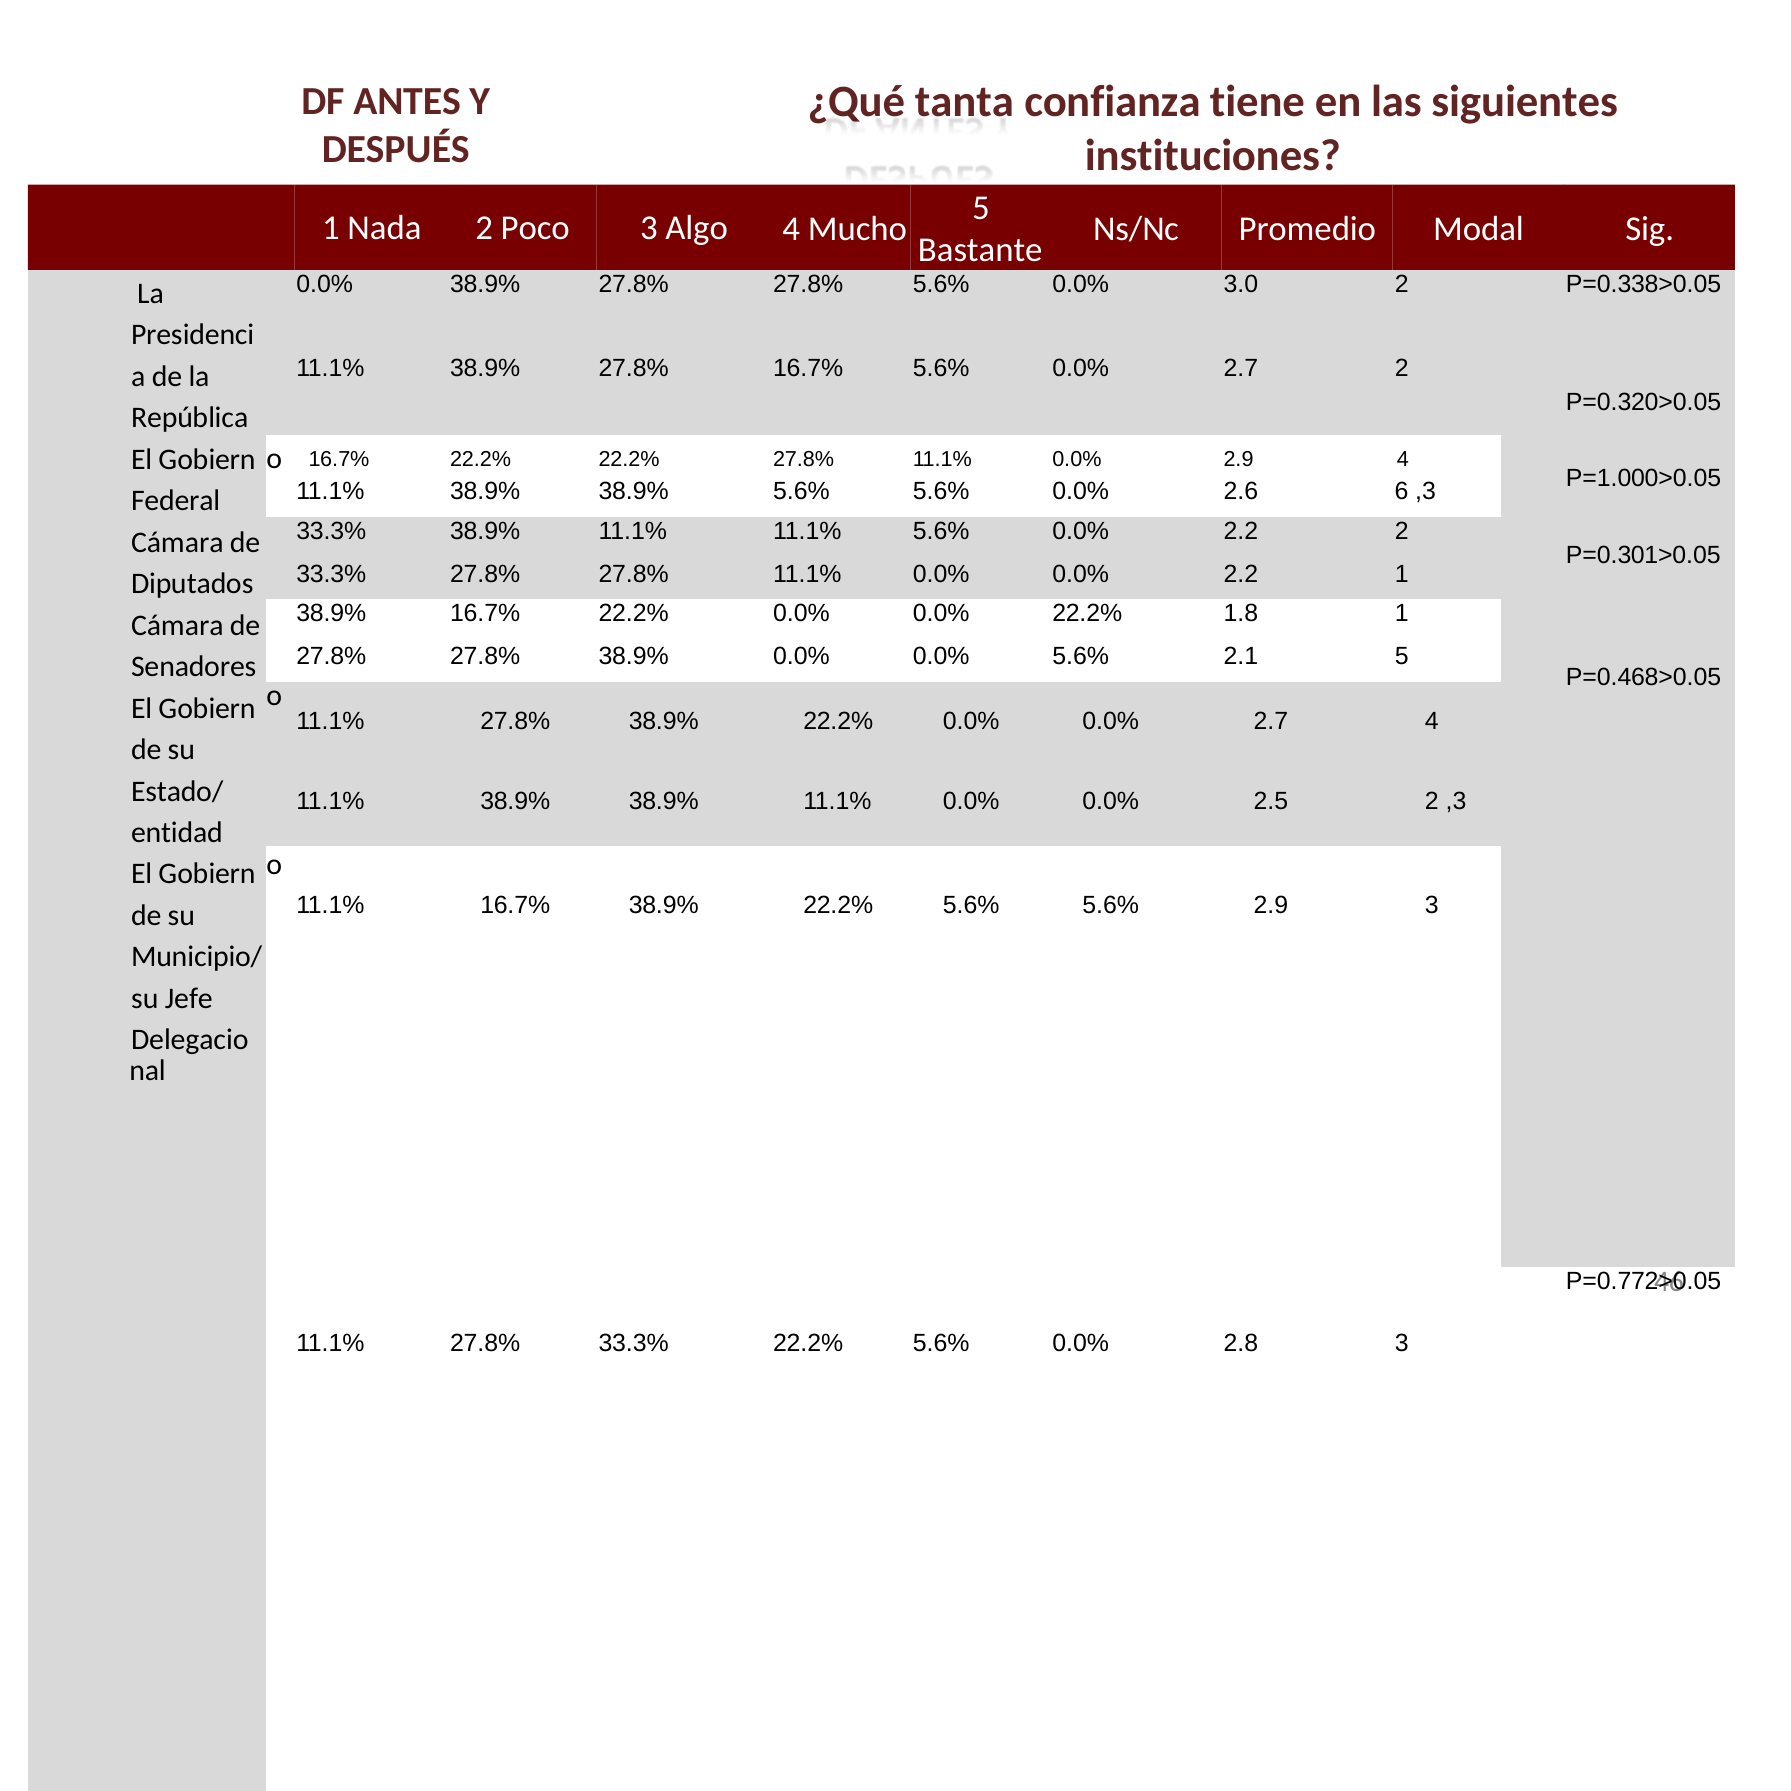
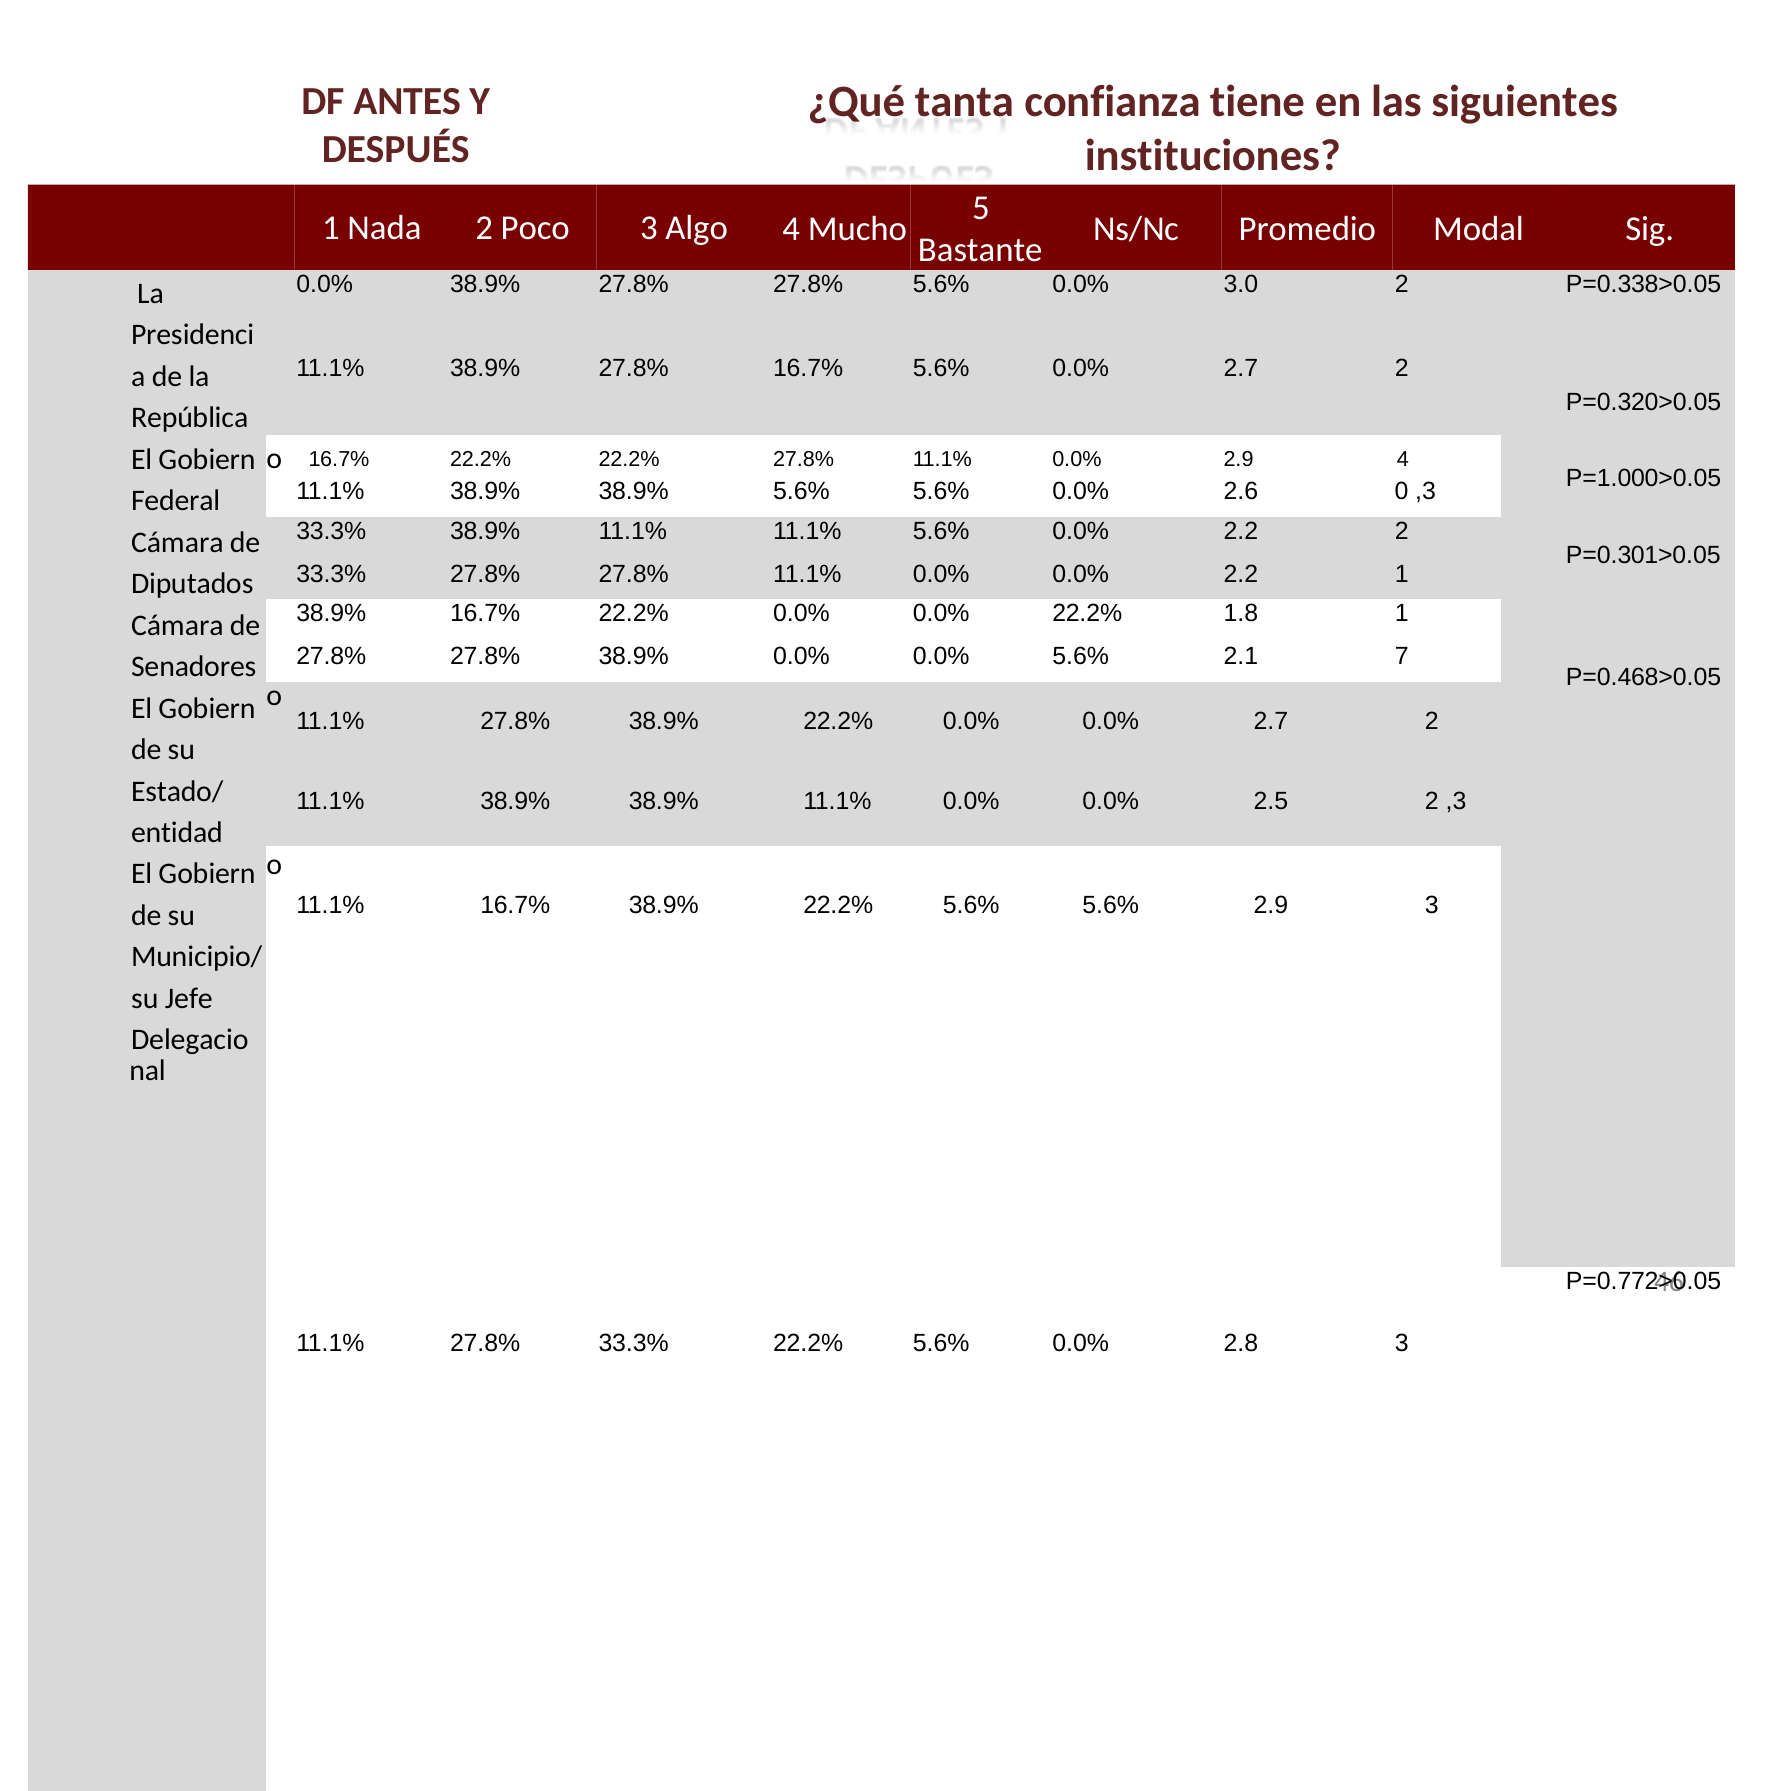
6: 6 -> 0 (1401, 492)
2.1 5: 5 -> 7 (1402, 657)
0.0% 0.0% 2.7 4: 4 -> 2 (1432, 721)
